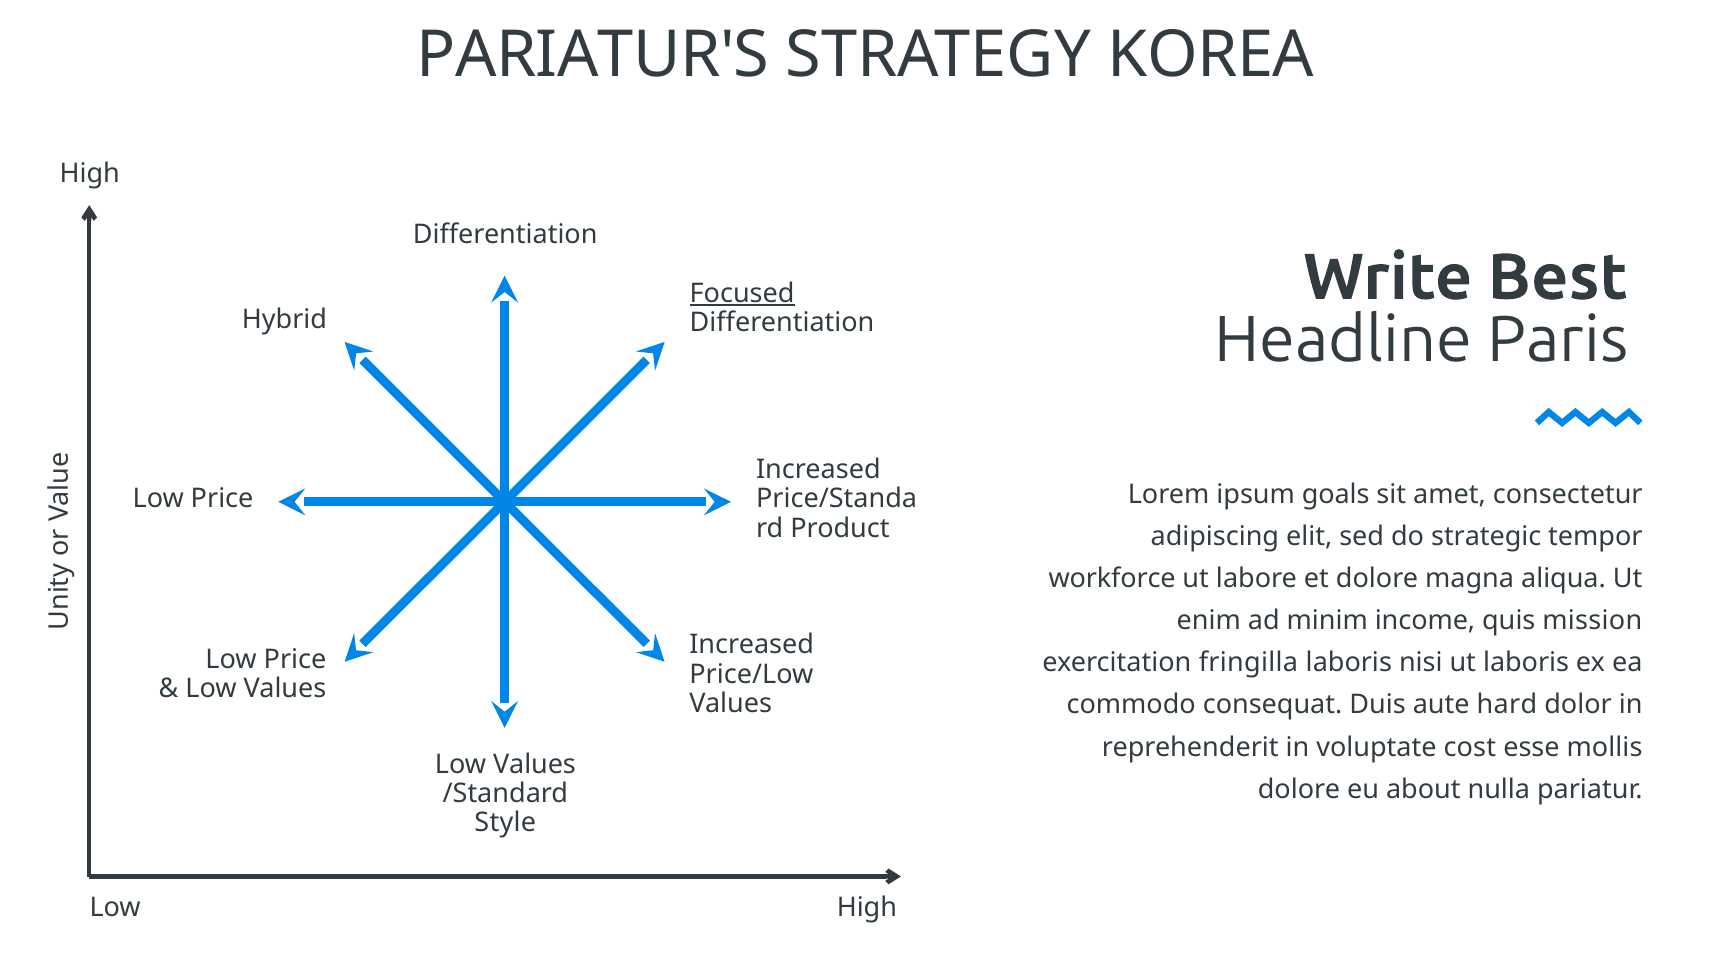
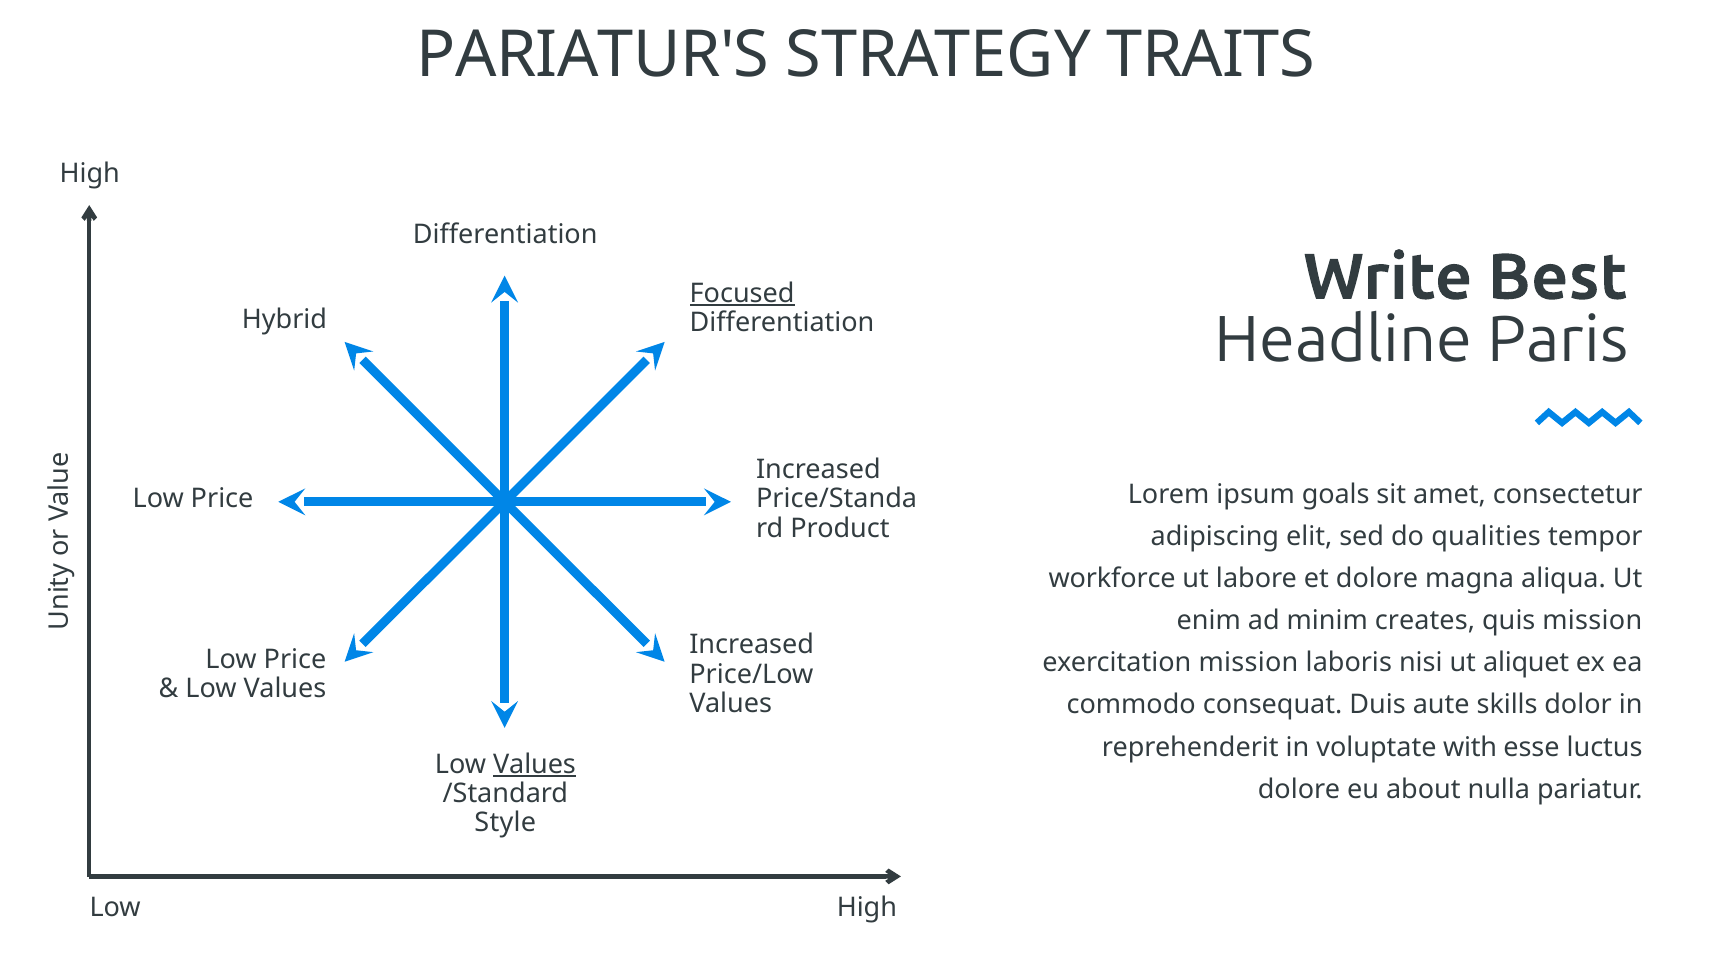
KOREA: KOREA -> TRAITS (1211, 55)
strategic: strategic -> qualities (1486, 537)
income: income -> creates (1425, 621)
exercitation fringilla: fringilla -> mission (1248, 663)
ut laboris: laboris -> aliquet (1526, 663)
hard: hard -> skills (1507, 706)
cost: cost -> with (1470, 748)
mollis: mollis -> luctus (1605, 748)
Values underline: none -> present (535, 765)
